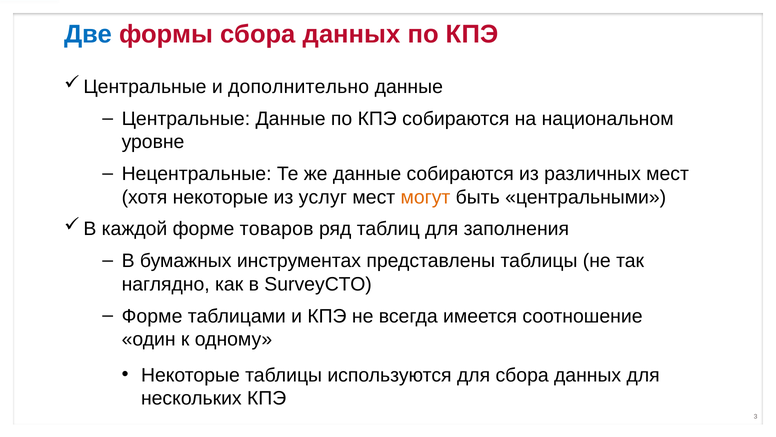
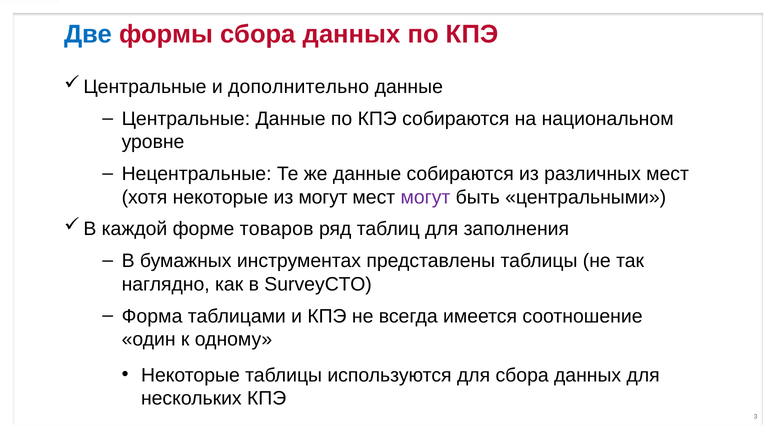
из услуг: услуг -> могут (323, 197)
могут colour: orange -> purple (425, 197)
Форме: Форме -> Форма (152, 316)
